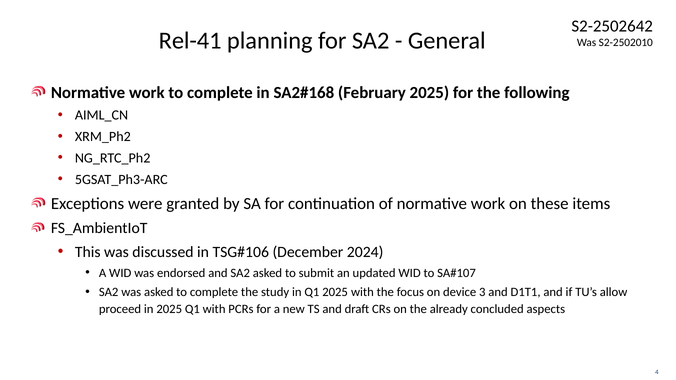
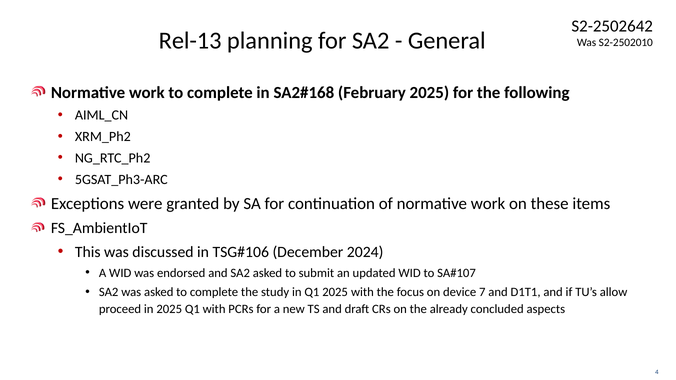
Rel-41: Rel-41 -> Rel-13 (190, 41)
3: 3 -> 7 (482, 292)
